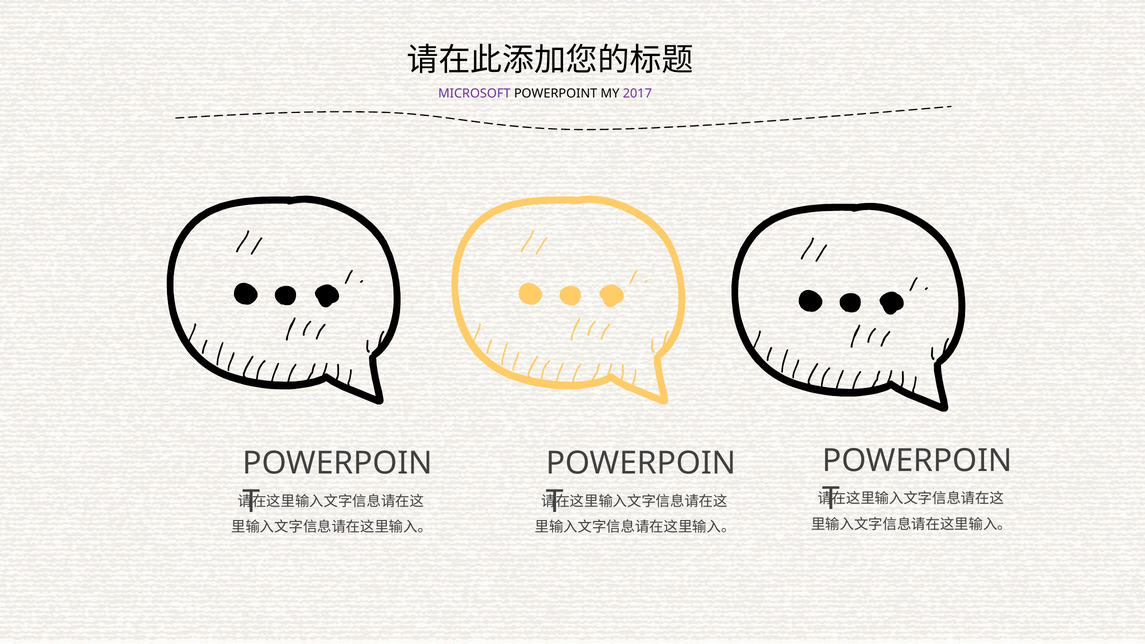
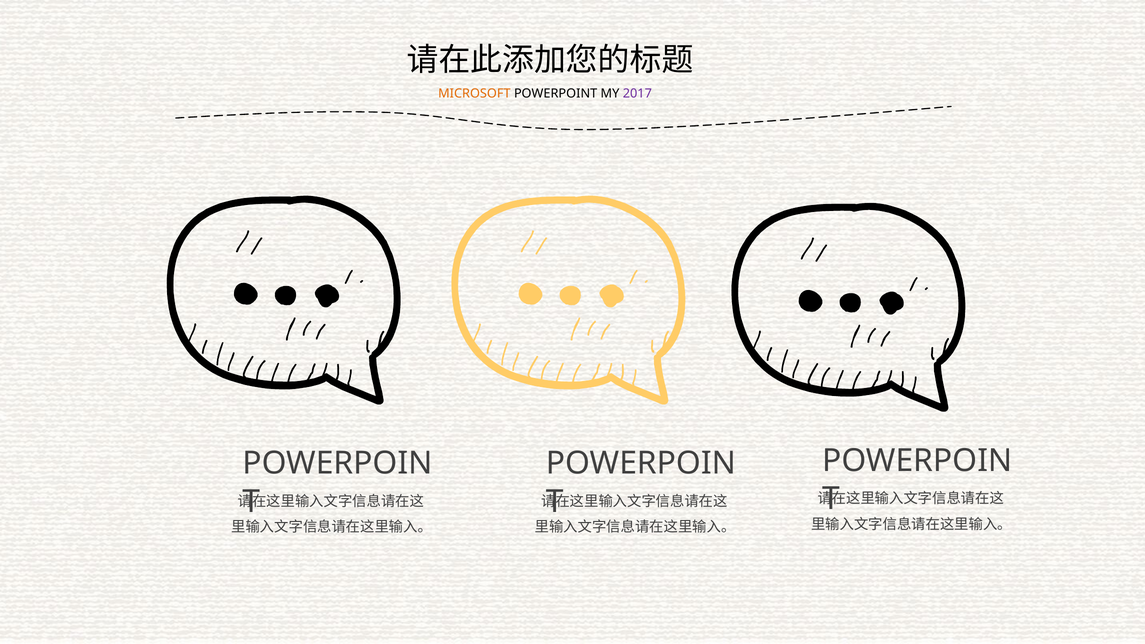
MICROSOFT colour: purple -> orange (474, 94)
